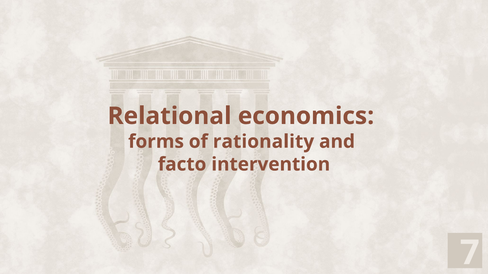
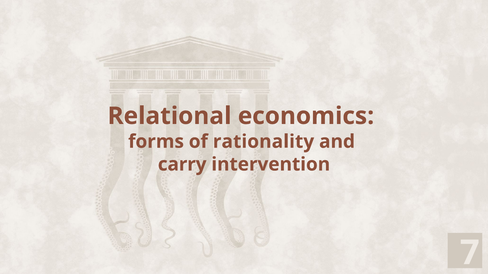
facto: facto -> carry (182, 165)
